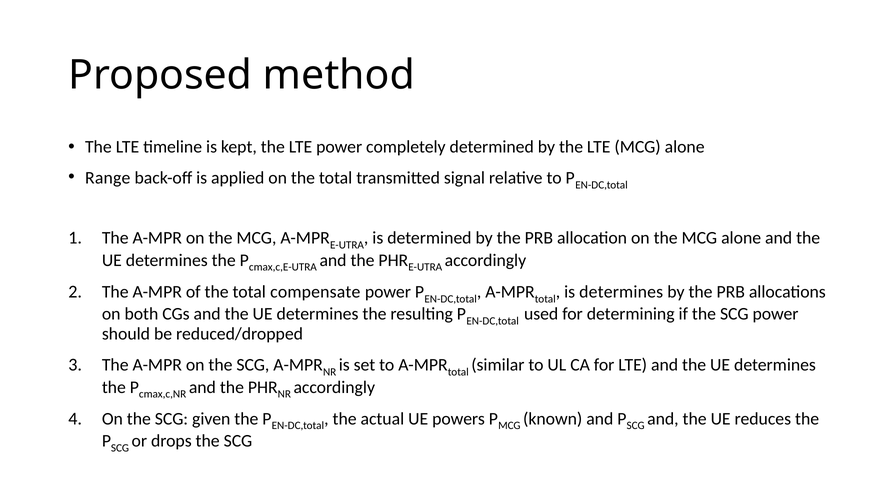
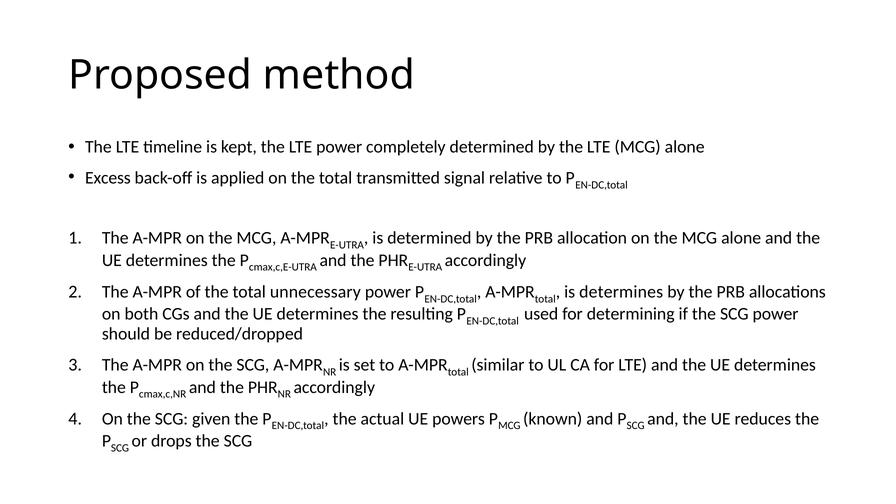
Range: Range -> Excess (108, 178)
compensate: compensate -> unnecessary (315, 292)
